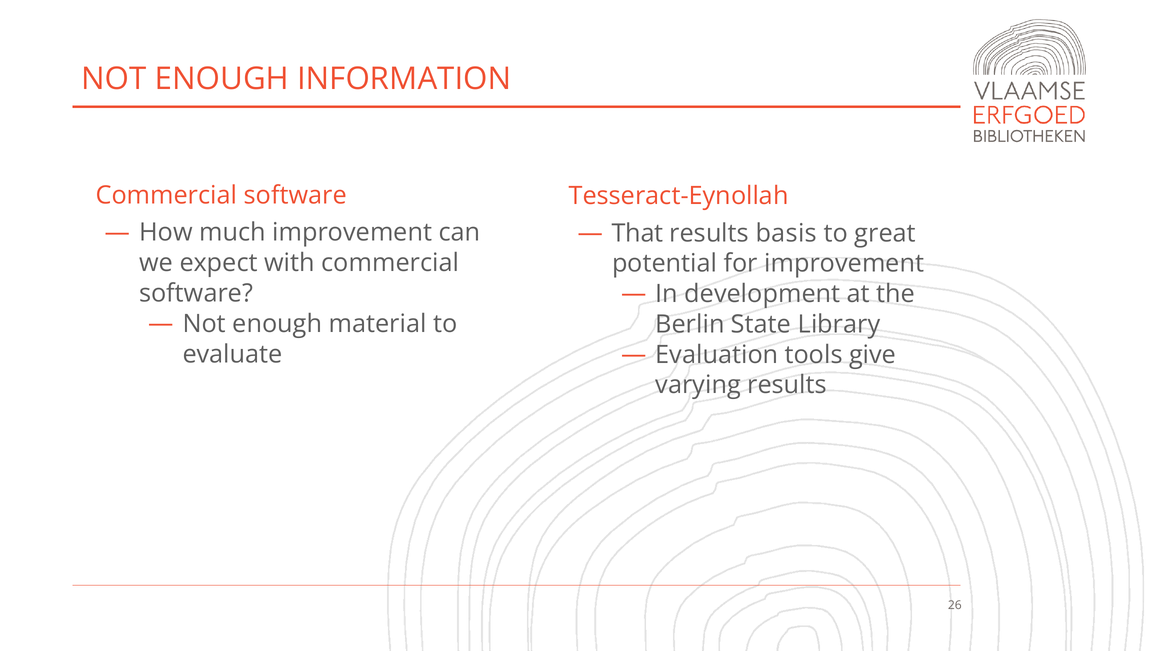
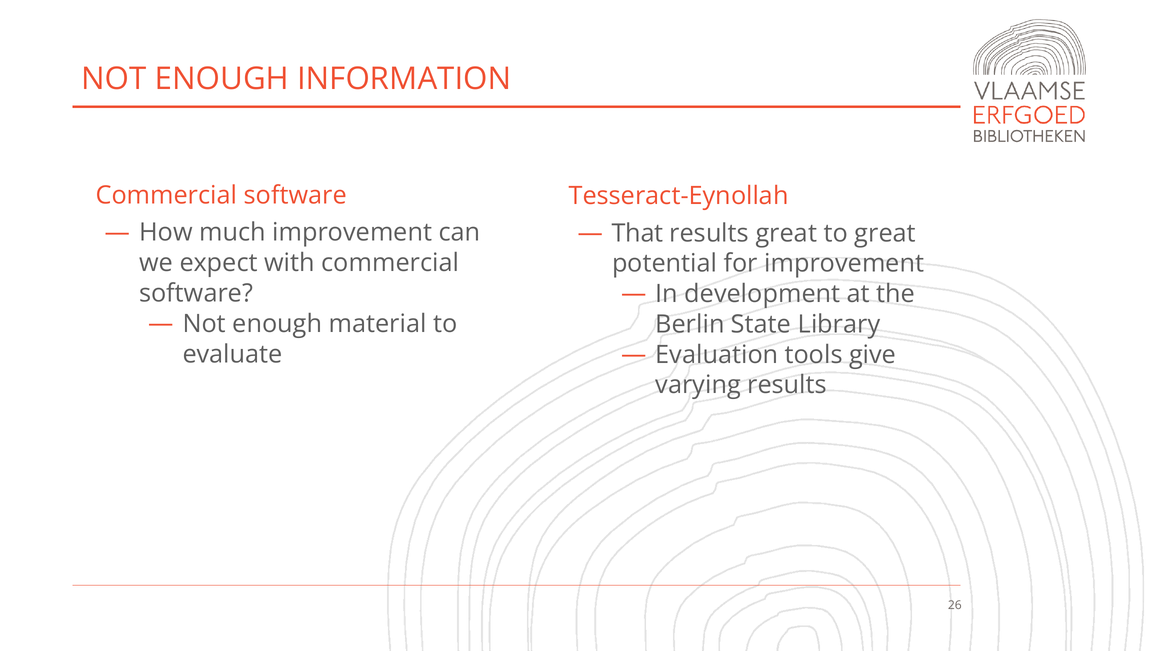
results basis: basis -> great (786, 233)
